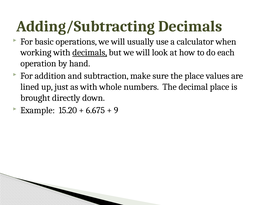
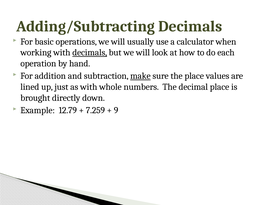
make underline: none -> present (140, 76)
15.20: 15.20 -> 12.79 (68, 110)
6.675: 6.675 -> 7.259 (95, 110)
